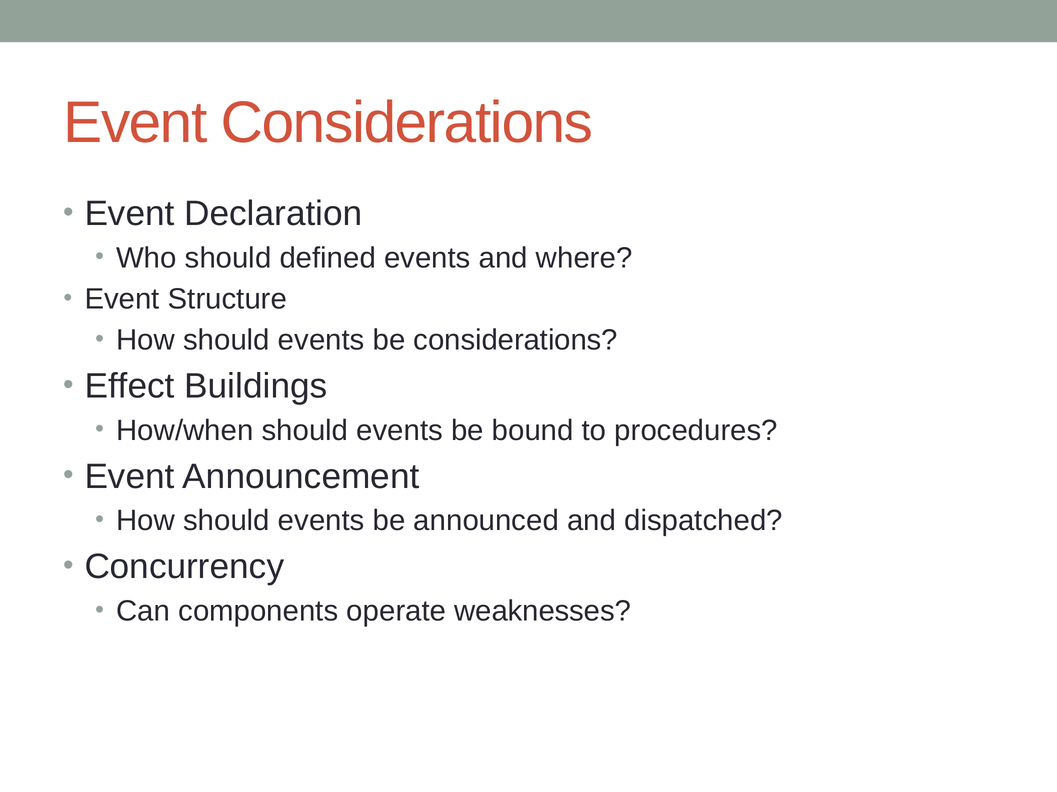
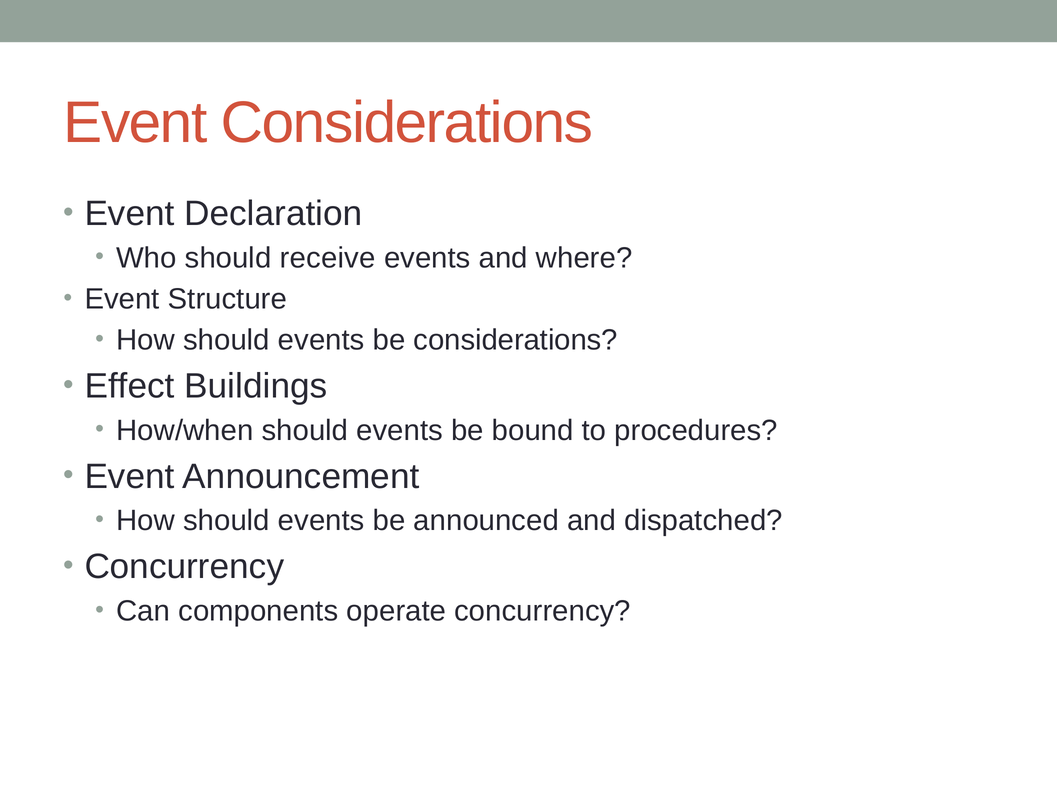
defined: defined -> receive (328, 258)
operate weaknesses: weaknesses -> concurrency (543, 612)
